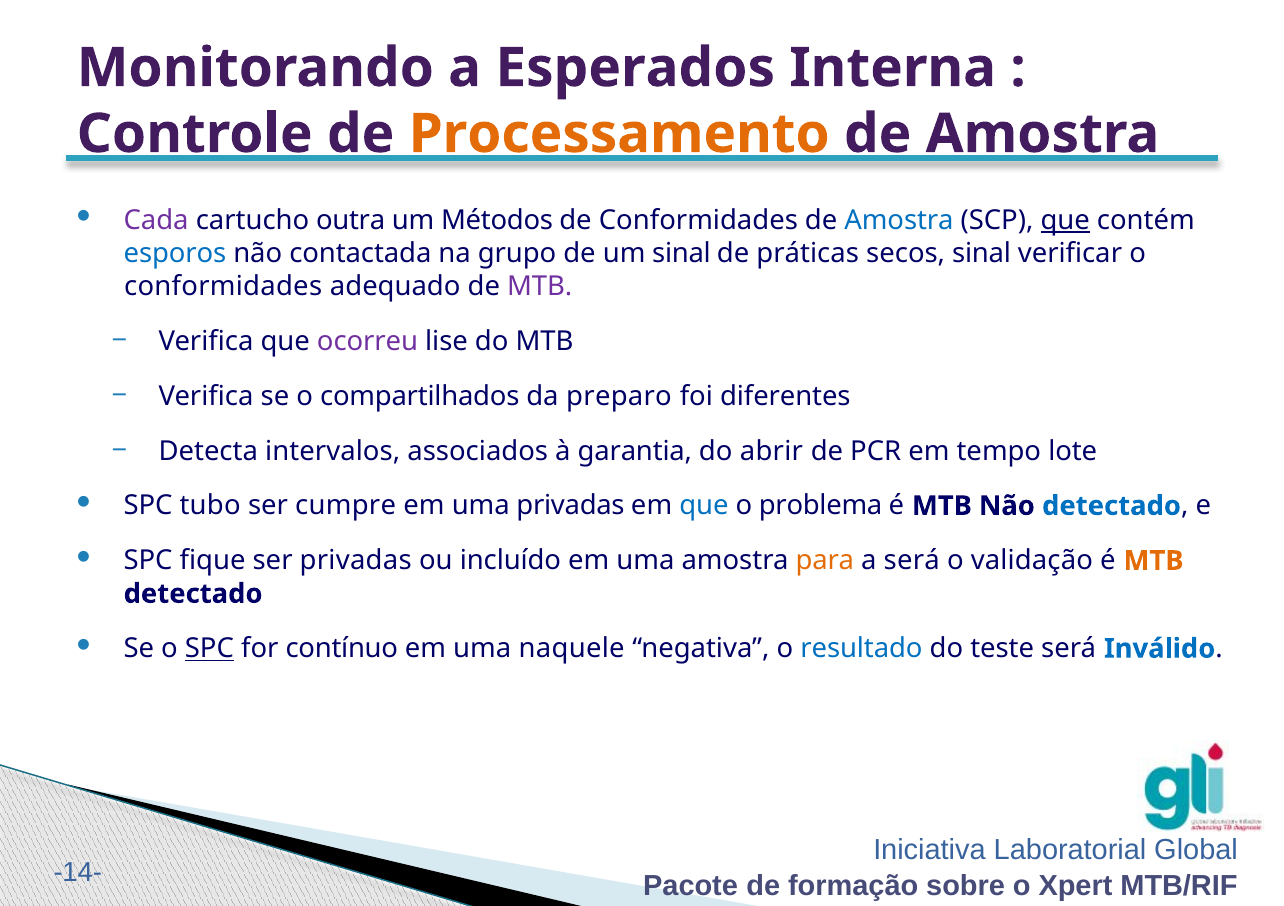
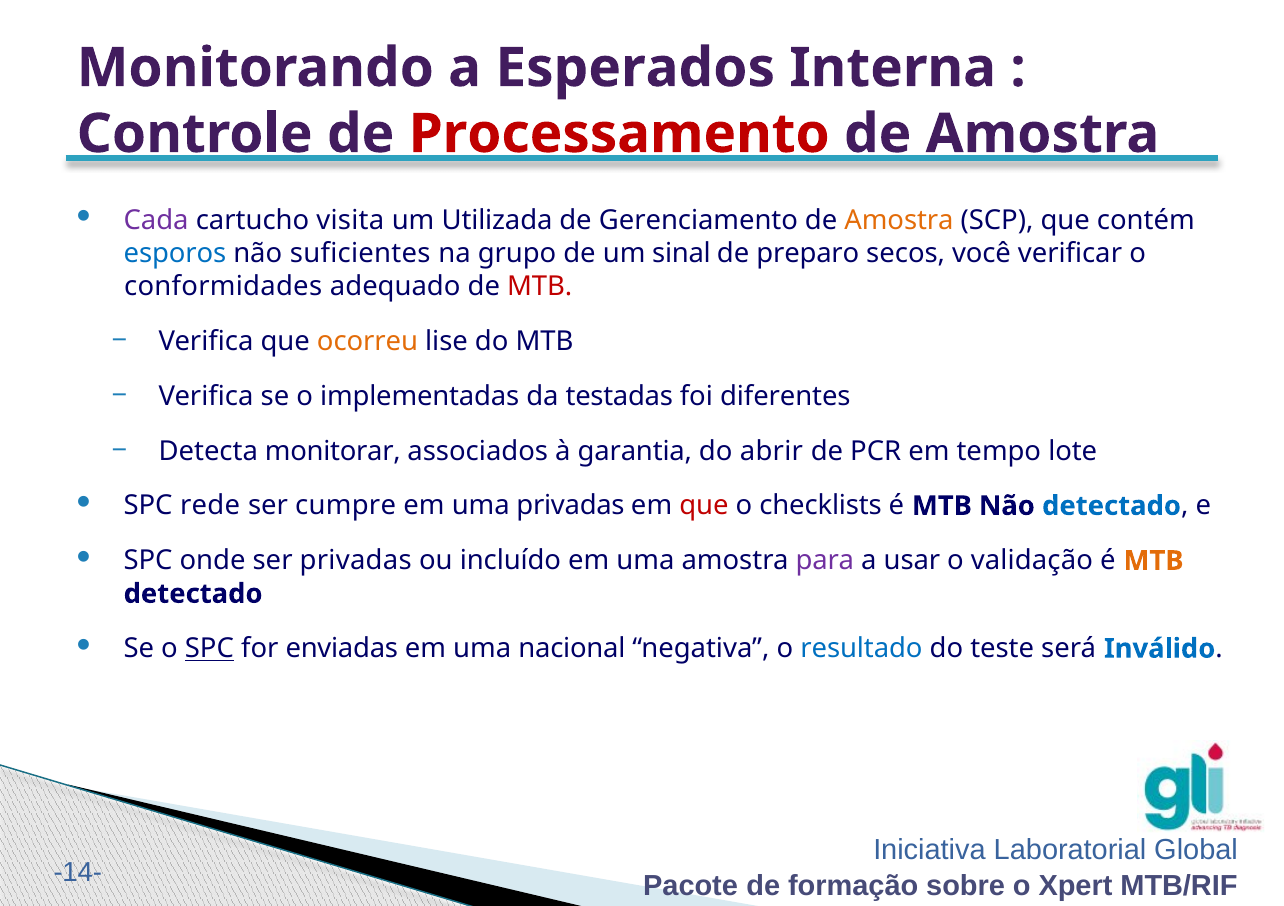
Processamento colour: orange -> red (619, 134)
outra: outra -> visita (350, 220)
Métodos: Métodos -> Utilizada (497, 220)
de Conformidades: Conformidades -> Gerenciamento (698, 220)
Amostra colour: blue -> orange (899, 220)
que underline: present -> none (1065, 220)
contactada: contactada -> suficientes (360, 253)
práticas: práticas -> preparo (808, 253)
secos sinal: sinal -> você (982, 253)
MTB colour: purple -> red (540, 286)
ocorreu colour: purple -> orange (367, 341)
compartilhados: compartilhados -> implementadas (420, 396)
preparo: preparo -> testadas (619, 396)
intervalos: intervalos -> monitorar (333, 451)
tubo: tubo -> rede (210, 506)
que colour: blue -> red (704, 506)
problema: problema -> checklists (821, 506)
fique: fique -> onde (213, 561)
para colour: orange -> purple (825, 561)
a será: será -> usar (912, 561)
contínuo: contínuo -> enviadas (342, 649)
naquele: naquele -> nacional (572, 649)
